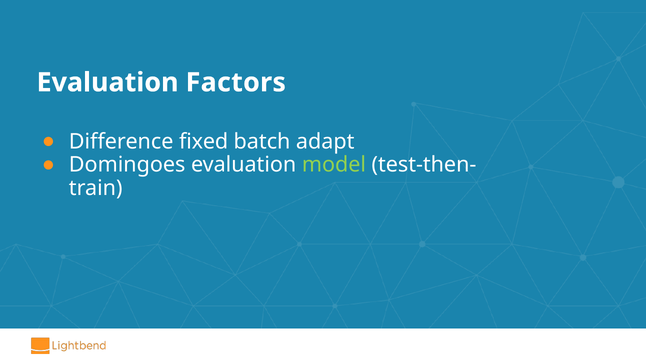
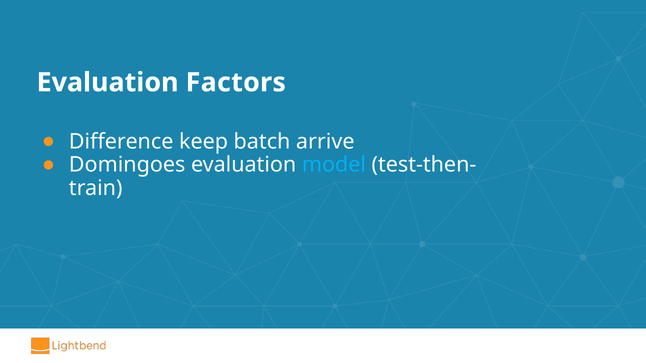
fixed: fixed -> keep (204, 142)
adapt: adapt -> arrive (325, 142)
model colour: light green -> light blue (334, 165)
